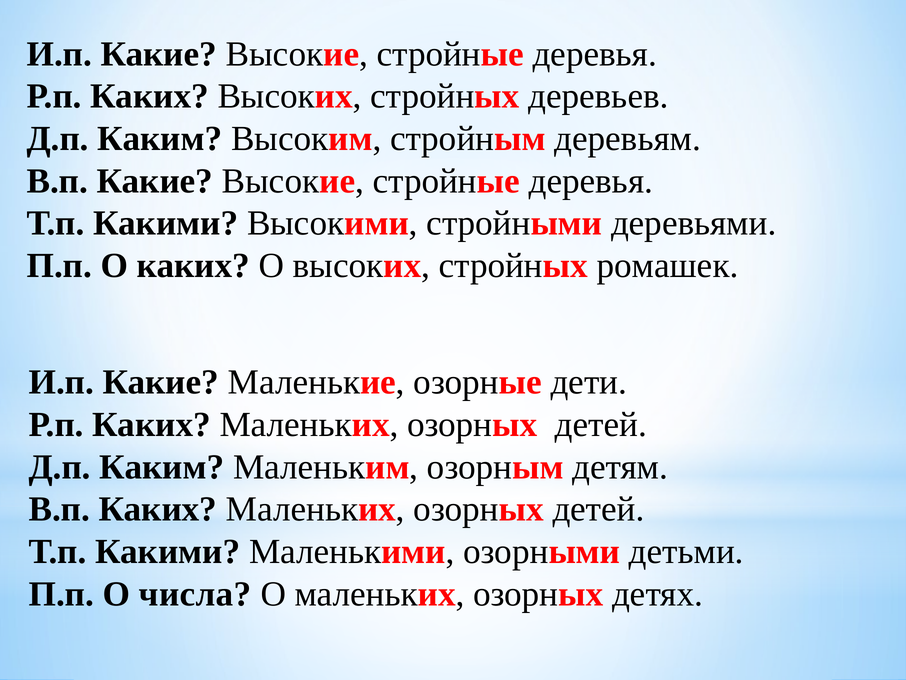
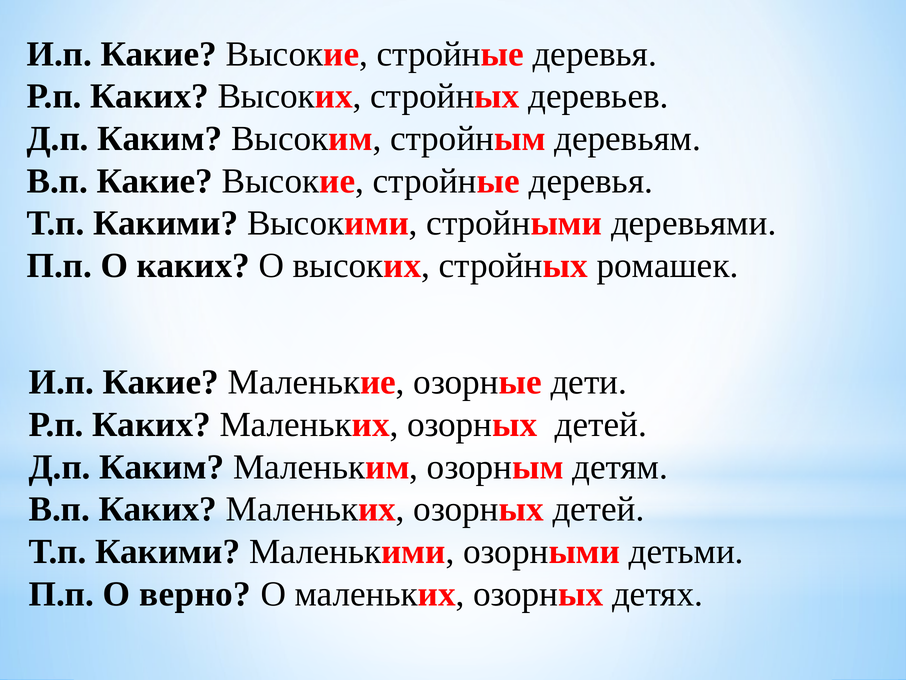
числа: числа -> верно (195, 594)
